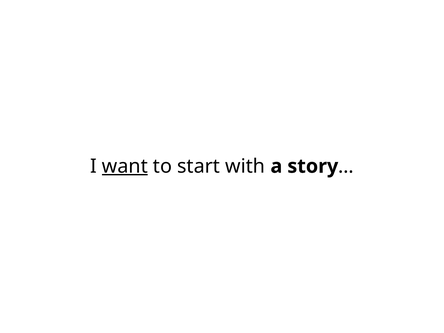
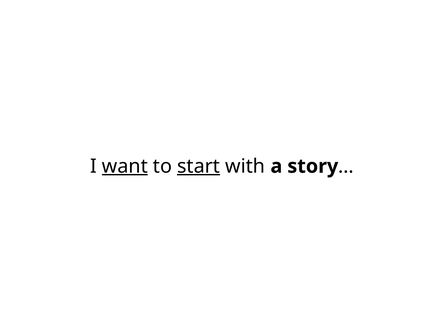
start underline: none -> present (199, 166)
